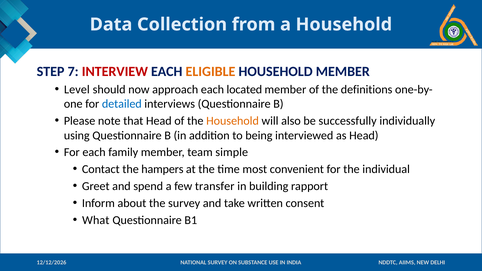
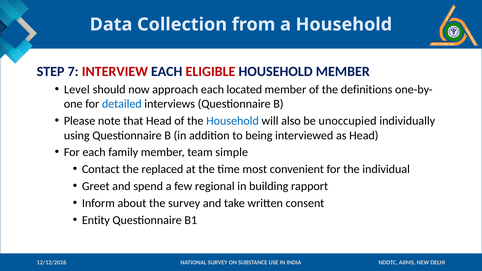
ELIGIBLE colour: orange -> red (210, 72)
Household colour: orange -> blue (233, 121)
successfully: successfully -> unoccupied (348, 121)
hampers: hampers -> replaced (162, 169)
transfer: transfer -> regional (215, 186)
What: What -> Entity (96, 220)
